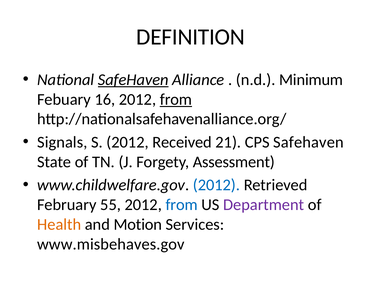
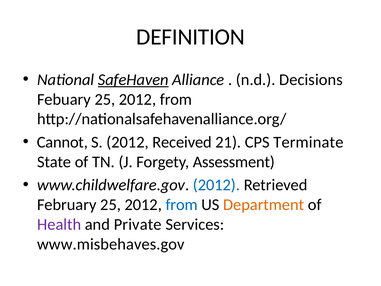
Minimum: Minimum -> Decisions (311, 80)
Febuary 16: 16 -> 25 (105, 99)
from underline: present -> none (176, 99)
Signals: Signals -> Cannot (62, 142)
CPS Safehaven: Safehaven -> Terminate (308, 142)
February 55: 55 -> 25 (111, 205)
Department colour: purple -> orange (264, 205)
Health colour: orange -> purple (59, 224)
Motion: Motion -> Private (138, 224)
